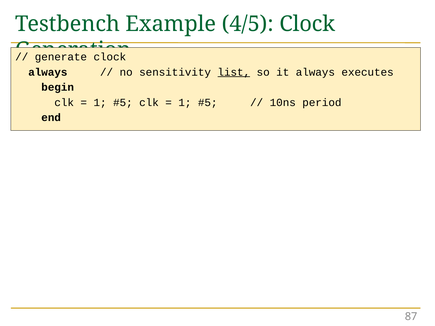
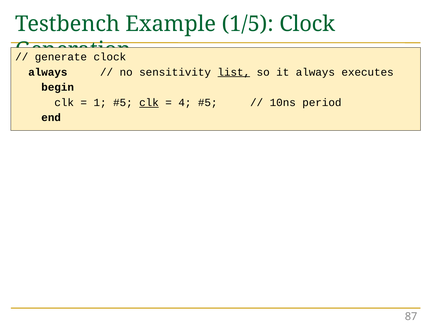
4/5: 4/5 -> 1/5 (248, 24)
clk underline: none -> present (149, 103)
1: 1 -> 4 (185, 103)
